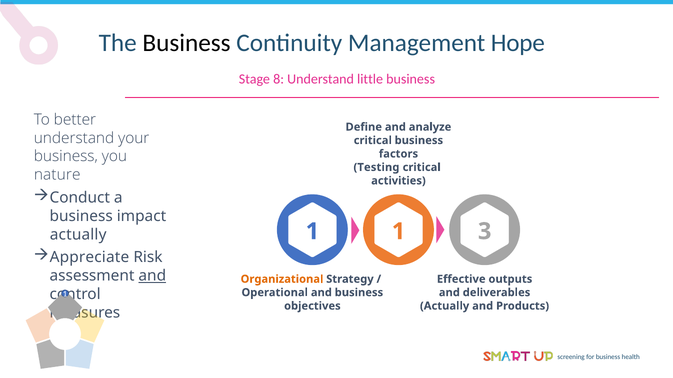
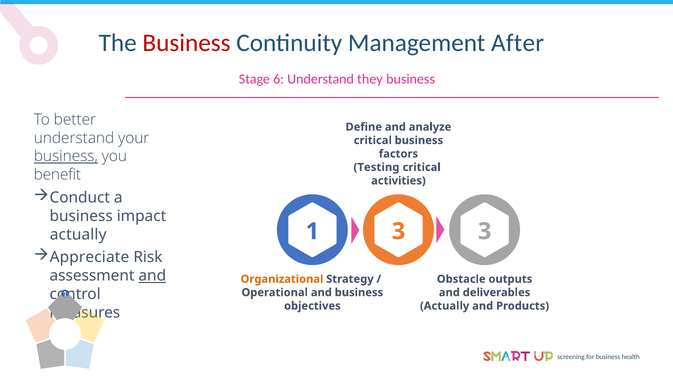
Business colour: black -> red (187, 43)
Hope: Hope -> After (518, 43)
8: 8 -> 6 (279, 79)
little: little -> they (370, 79)
business underline: none -> present (66, 157)
nature: nature -> benefit (57, 175)
1 1: 1 -> 3 (399, 232)
Effective: Effective -> Obstacle (461, 279)
